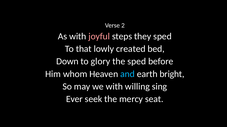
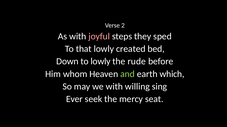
to glory: glory -> lowly (101, 62)
the sped: sped -> rude (137, 62)
and colour: light blue -> light green (128, 74)
bright: bright -> which (172, 74)
